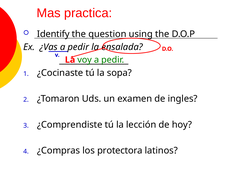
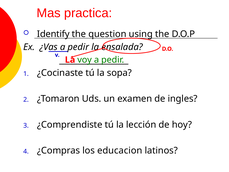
protectora: protectora -> educacion (120, 150)
